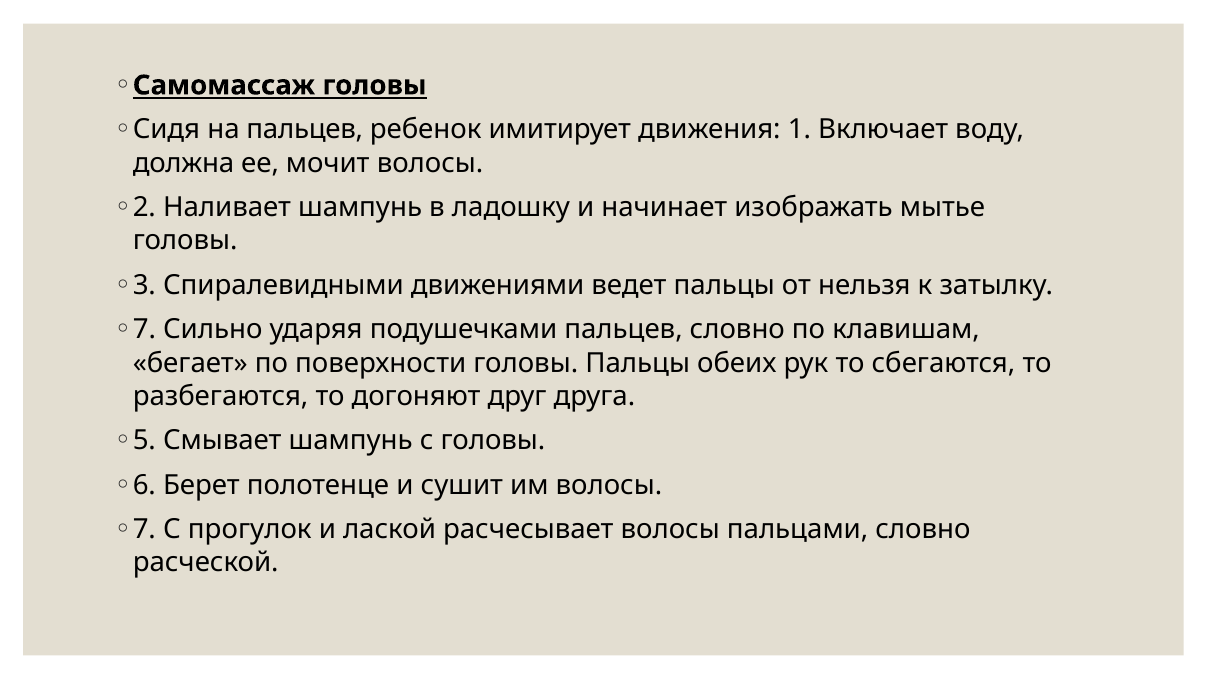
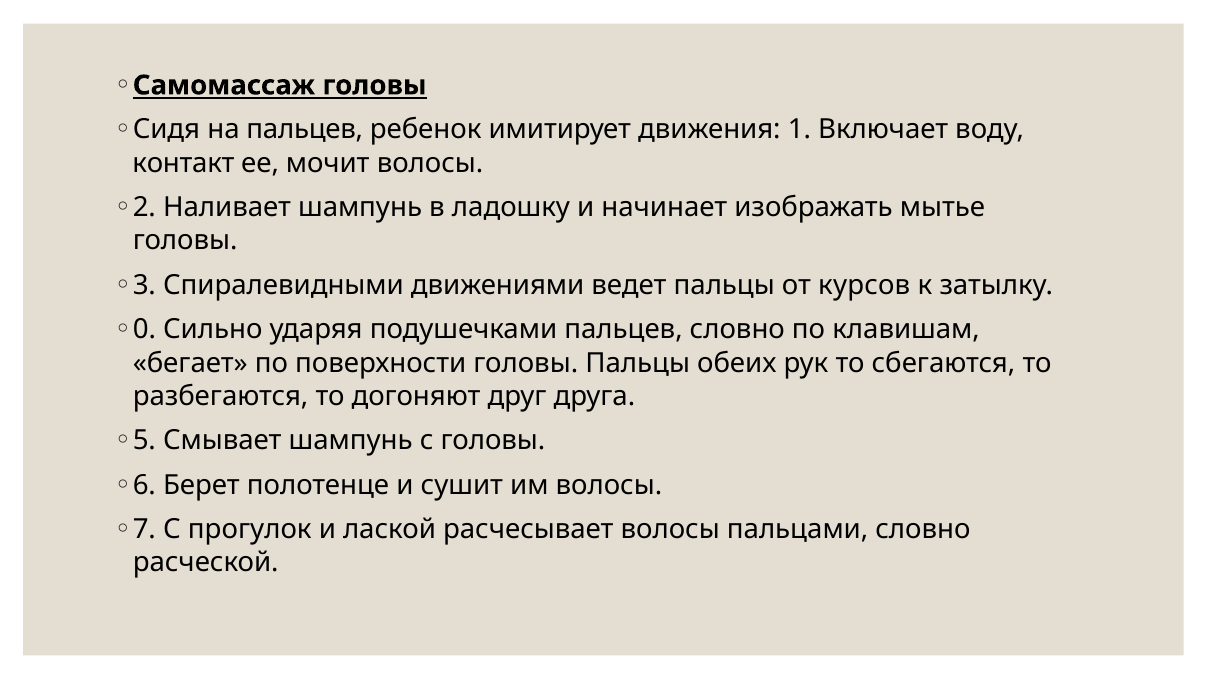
должна: должна -> контакт (183, 163)
нельзя: нельзя -> курсов (864, 285)
7: 7 -> 0 (144, 330)
